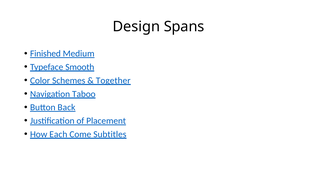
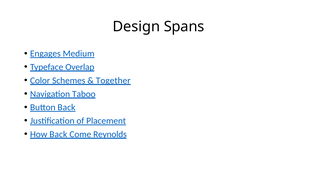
Finished: Finished -> Engages (45, 54)
Smooth: Smooth -> Overlap (80, 67)
How Each: Each -> Back (58, 135)
Subtitles: Subtitles -> Reynolds (110, 135)
